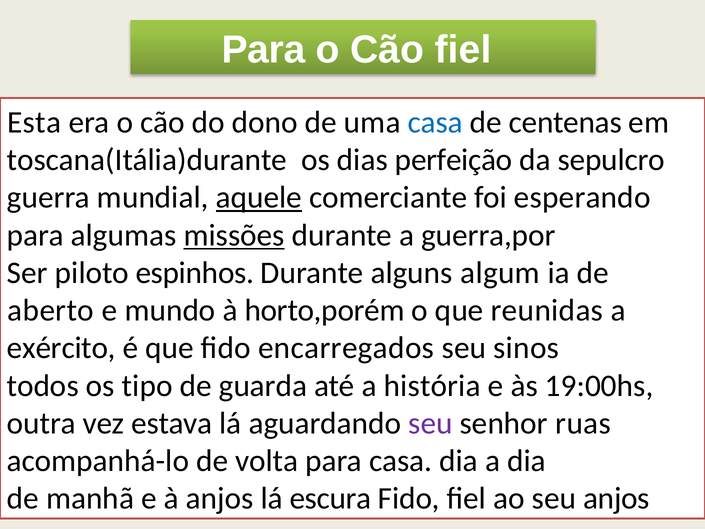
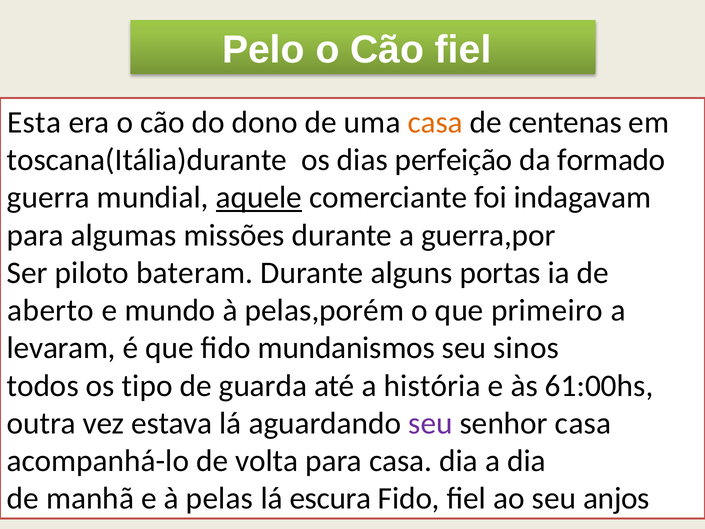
Para: Para -> Pelo (263, 50)
casa colour: blue -> orange (435, 122)
sepulcro: sepulcro -> formado (611, 160)
esperando: esperando -> indagavam (582, 197)
missões underline: present -> none (234, 235)
espinhos: espinhos -> bateram (195, 273)
algum: algum -> portas (500, 273)
horto,porém: horto,porém -> pelas,porém (324, 310)
reunidas: reunidas -> primeiro (547, 310)
exército: exército -> levaram (61, 348)
encarregados: encarregados -> mundanismos (346, 348)
19:00hs: 19:00hs -> 61:00hs (599, 386)
senhor ruas: ruas -> casa (583, 423)
à anjos: anjos -> pelas (220, 498)
